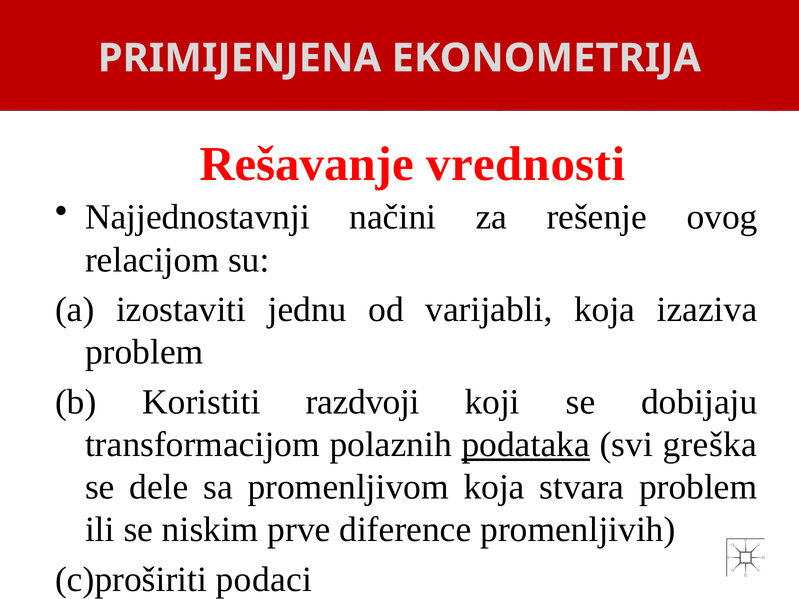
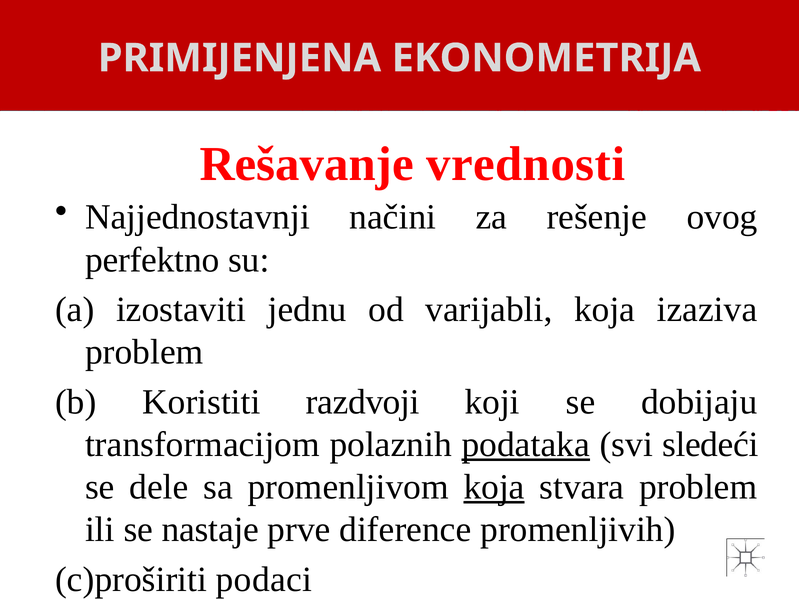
relacijom: relacijom -> perfektno (152, 260)
greška: greška -> sledeći (710, 445)
koja underline: none -> present (494, 487)
niskim: niskim -> nastaje (210, 530)
